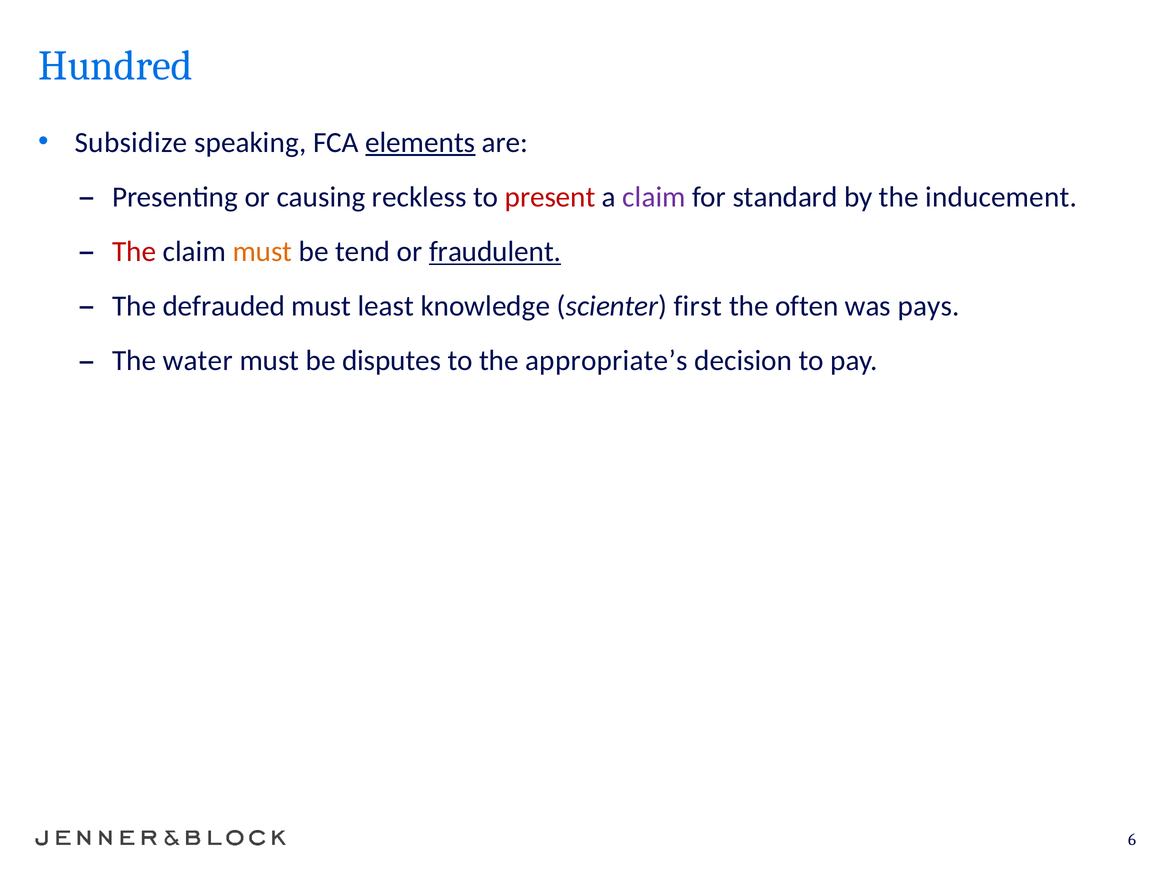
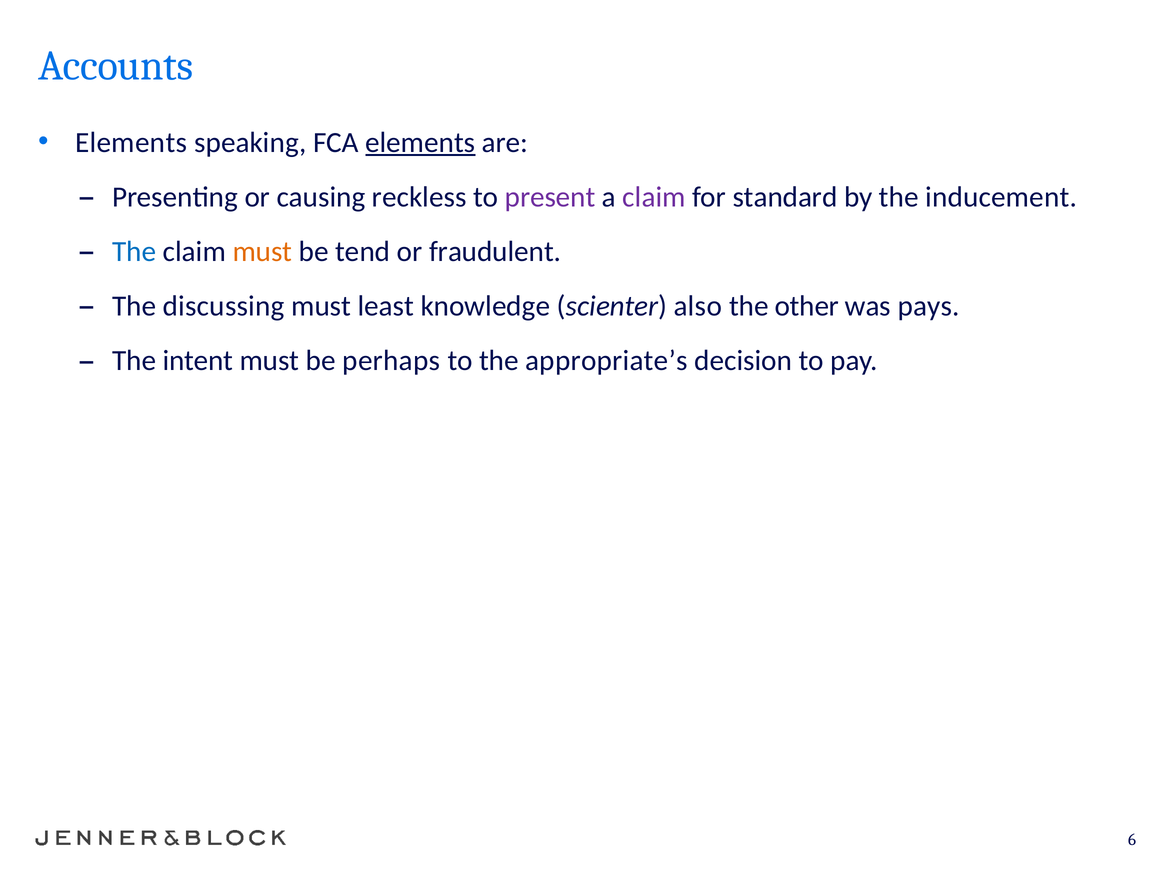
Hundred: Hundred -> Accounts (116, 66)
Subsidize: Subsidize -> Elements (131, 142)
present colour: red -> purple (550, 197)
The colour: red -> blue (134, 252)
fraudulent underline: present -> none (495, 252)
defrauded: defrauded -> discussing (224, 306)
first: first -> also (698, 306)
often: often -> other (807, 306)
water: water -> intent (198, 361)
disputes: disputes -> perhaps (391, 361)
